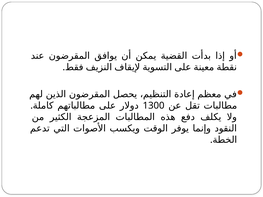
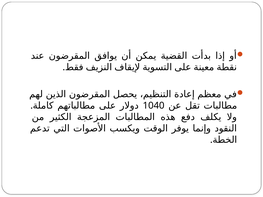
1300: 1300 -> 1040 (154, 106)
